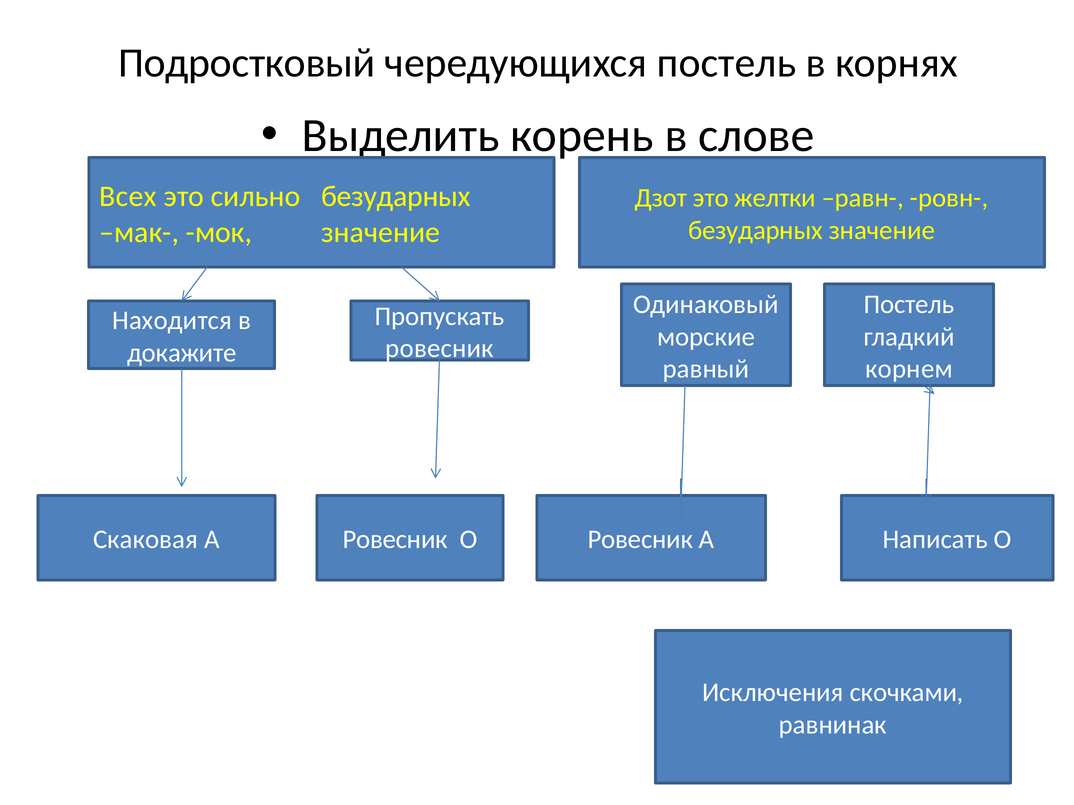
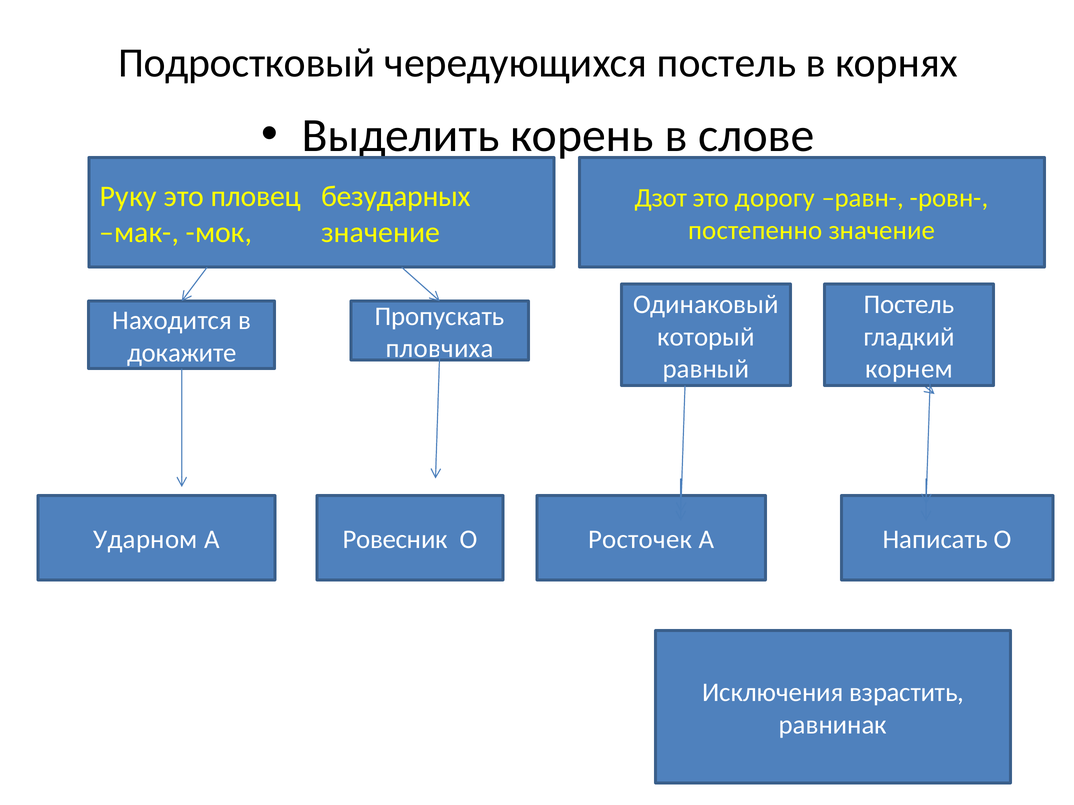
Всех: Всех -> Руку (128, 197)
сильно: сильно -> пловец (256, 197)
желтки: желтки -> дорогу (775, 198)
безударных: безударных -> постепенно (755, 230)
морские: морские -> который (706, 337)
ровесник: ровесник -> пловчиха (440, 349)
Скаковая: Скаковая -> Ударном (145, 540)
О Ровесник: Ровесник -> Росточек (640, 540)
скочками: скочками -> взрастить (907, 693)
